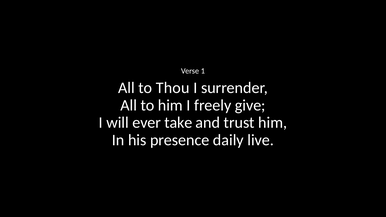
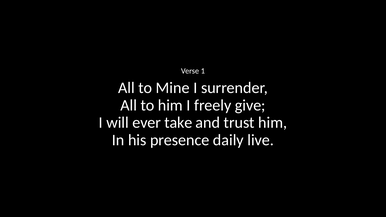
Thou: Thou -> Mine (173, 88)
